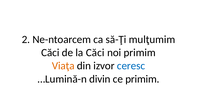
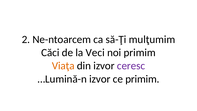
la Căci: Căci -> Veci (95, 53)
ceresc colour: blue -> purple (131, 66)
…Lumină-n divin: divin -> izvor (100, 79)
